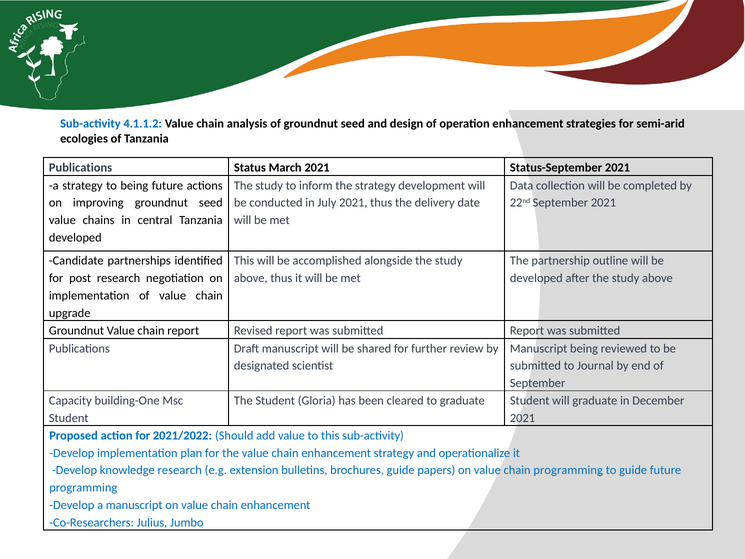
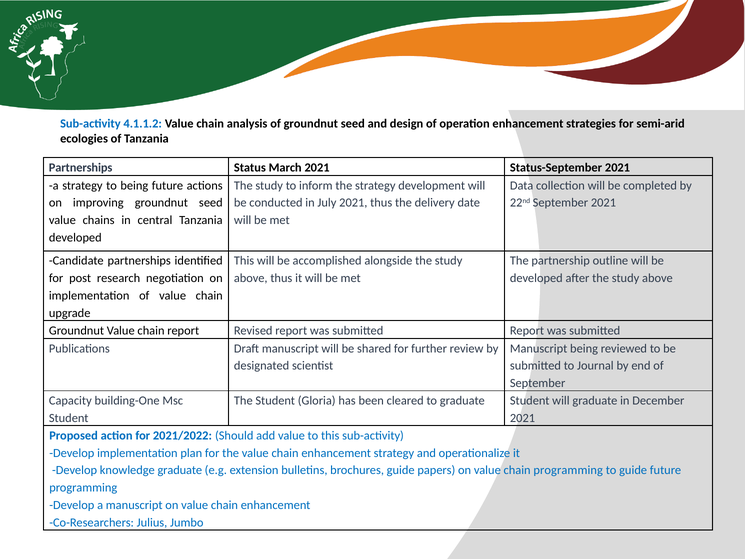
Publications: Publications -> Partnerships (81, 168)
knowledge research: research -> graduate (180, 470)
